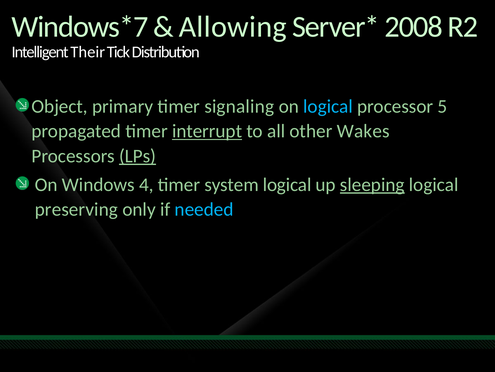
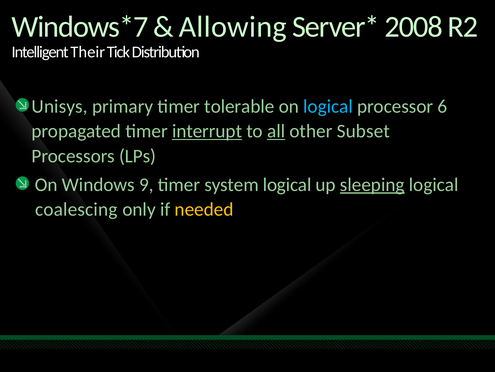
Object: Object -> Unisys (60, 106)
signaling: signaling -> tolerable (239, 106)
5: 5 -> 6 (442, 106)
all underline: none -> present (276, 131)
Wakes: Wakes -> Subset (363, 131)
LPs underline: present -> none (138, 156)
4: 4 -> 9 (146, 184)
preserving: preserving -> coalescing (76, 209)
needed colour: light blue -> yellow (204, 209)
